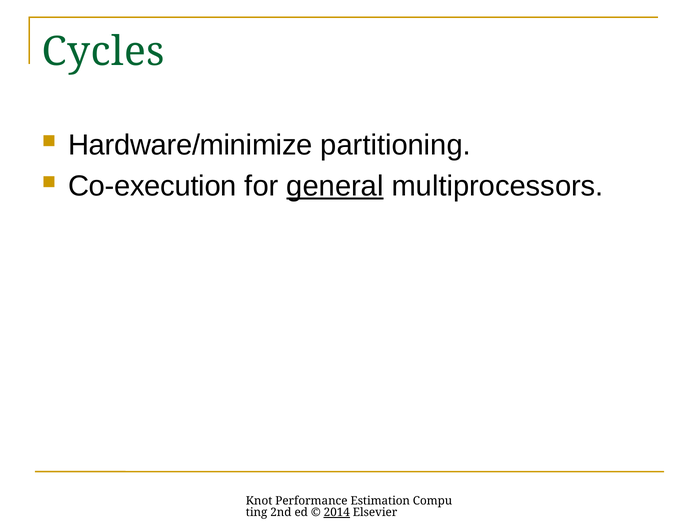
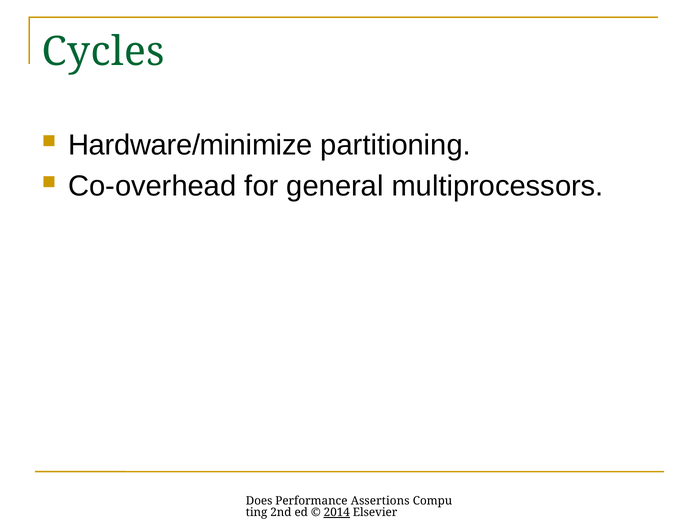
Co-execution: Co-execution -> Co-overhead (152, 186)
general underline: present -> none (335, 186)
Knot: Knot -> Does (259, 501)
Estimation: Estimation -> Assertions (380, 501)
